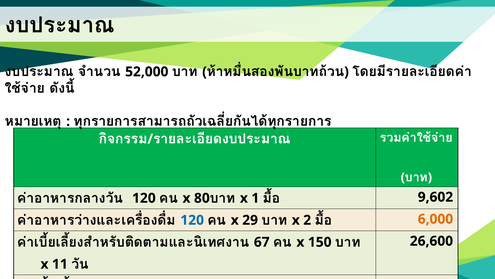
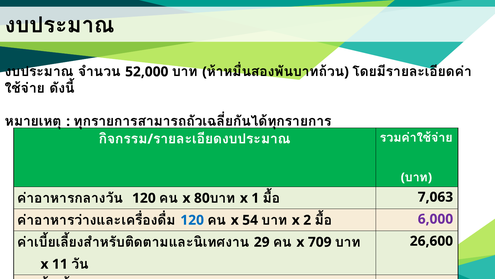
9,602: 9,602 -> 7,063 (435, 197)
29: 29 -> 54 (250, 220)
6,000 colour: orange -> purple (435, 219)
67: 67 -> 29 (262, 242)
150: 150 -> 709 (320, 242)
